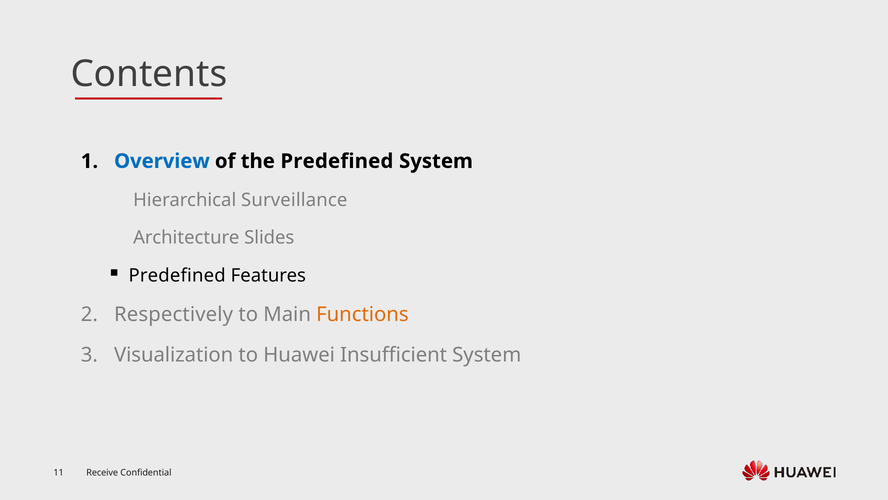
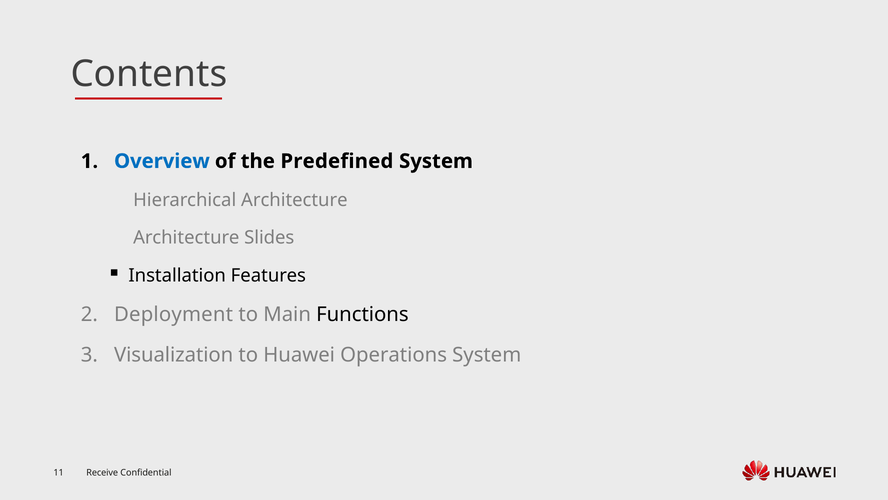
Hierarchical Surveillance: Surveillance -> Architecture (294, 200)
Predefined: Predefined -> Installation (177, 275)
Respectively: Respectively -> Deployment (174, 314)
Functions colour: orange -> black (362, 314)
Insufficient: Insufficient -> Operations (394, 355)
